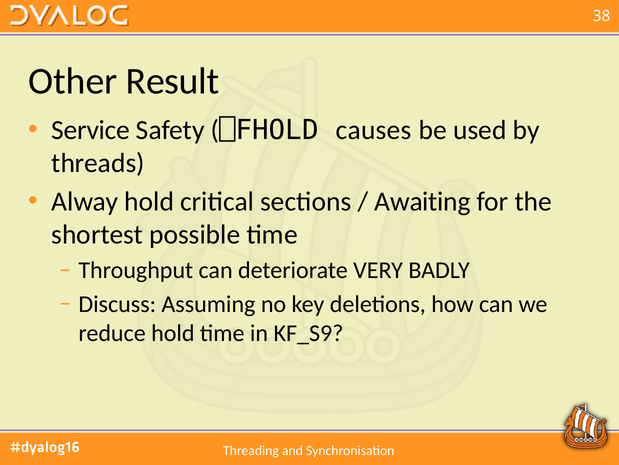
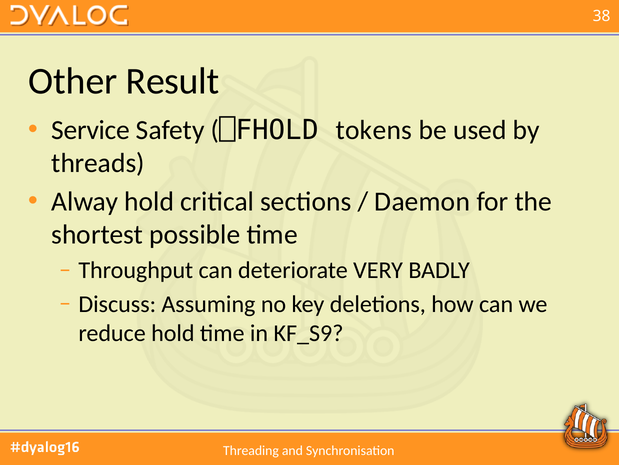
causes: causes -> tokens (374, 130)
Awaiting: Awaiting -> Daemon (422, 201)
